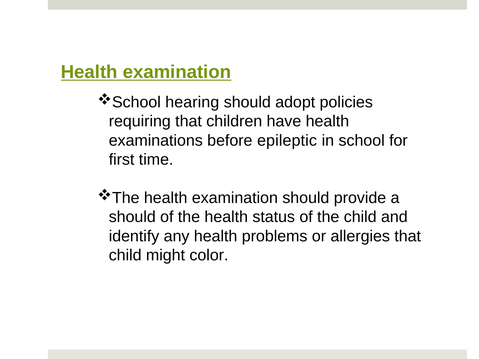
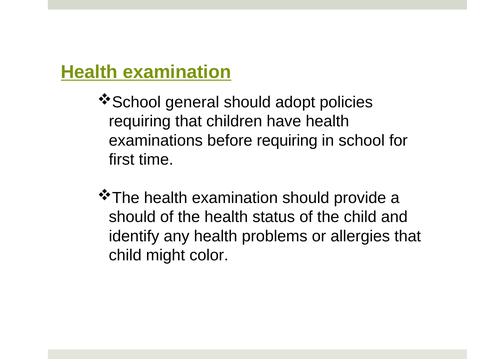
hearing: hearing -> general (192, 102)
before epileptic: epileptic -> requiring (287, 141)
